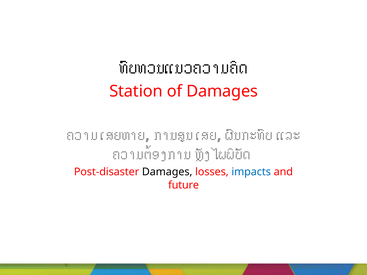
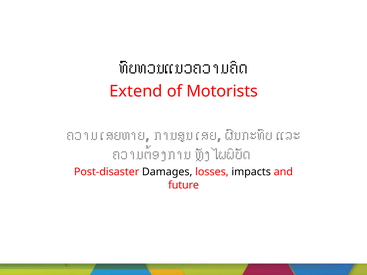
Station: Station -> Extend (136, 91)
of Damages: Damages -> Motorists (222, 91)
impacts colour: blue -> black (251, 172)
